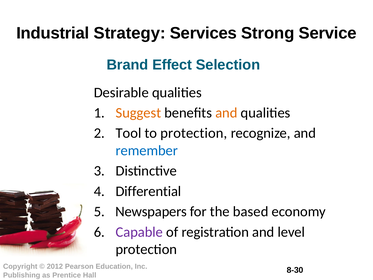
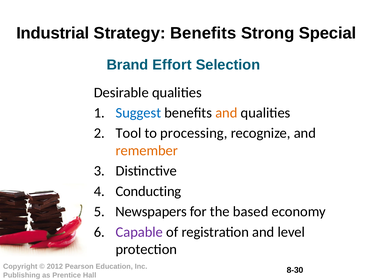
Strategy Services: Services -> Benefits (203, 33)
Service: Service -> Special (328, 33)
Effect: Effect -> Effort (172, 65)
Suggest colour: orange -> blue (138, 113)
to protection: protection -> processing (194, 133)
remember colour: blue -> orange (147, 150)
Differential: Differential -> Conducting (148, 191)
